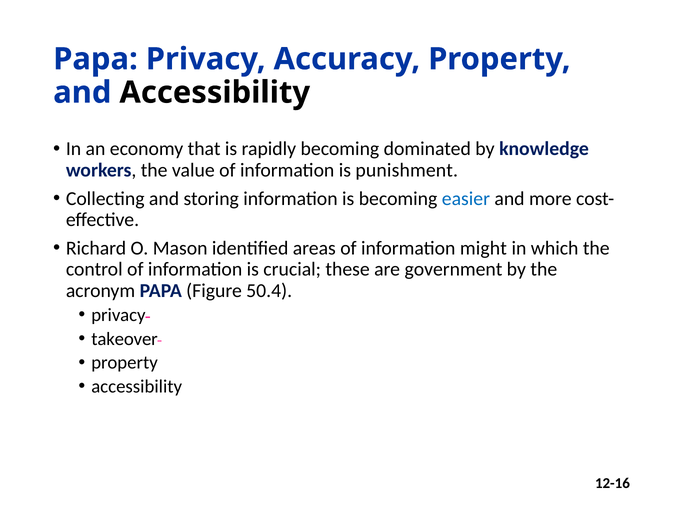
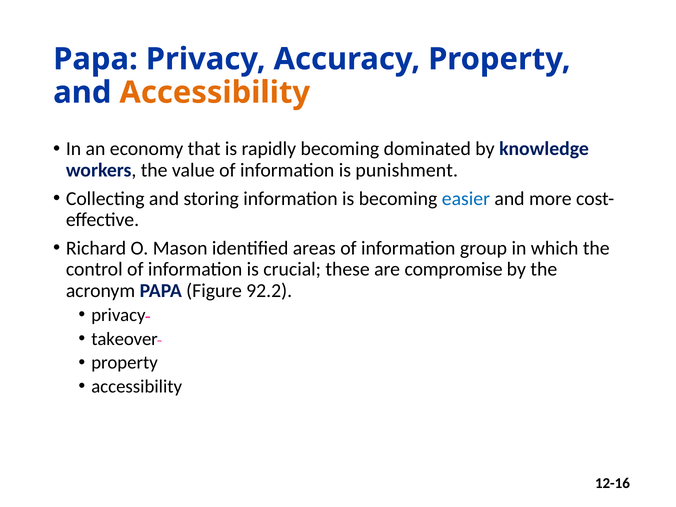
Accessibility colour: black -> orange (215, 93)
might: might -> group (484, 248)
government: government -> compromise (454, 269)
50.4: 50.4 -> 92.2 (269, 291)
